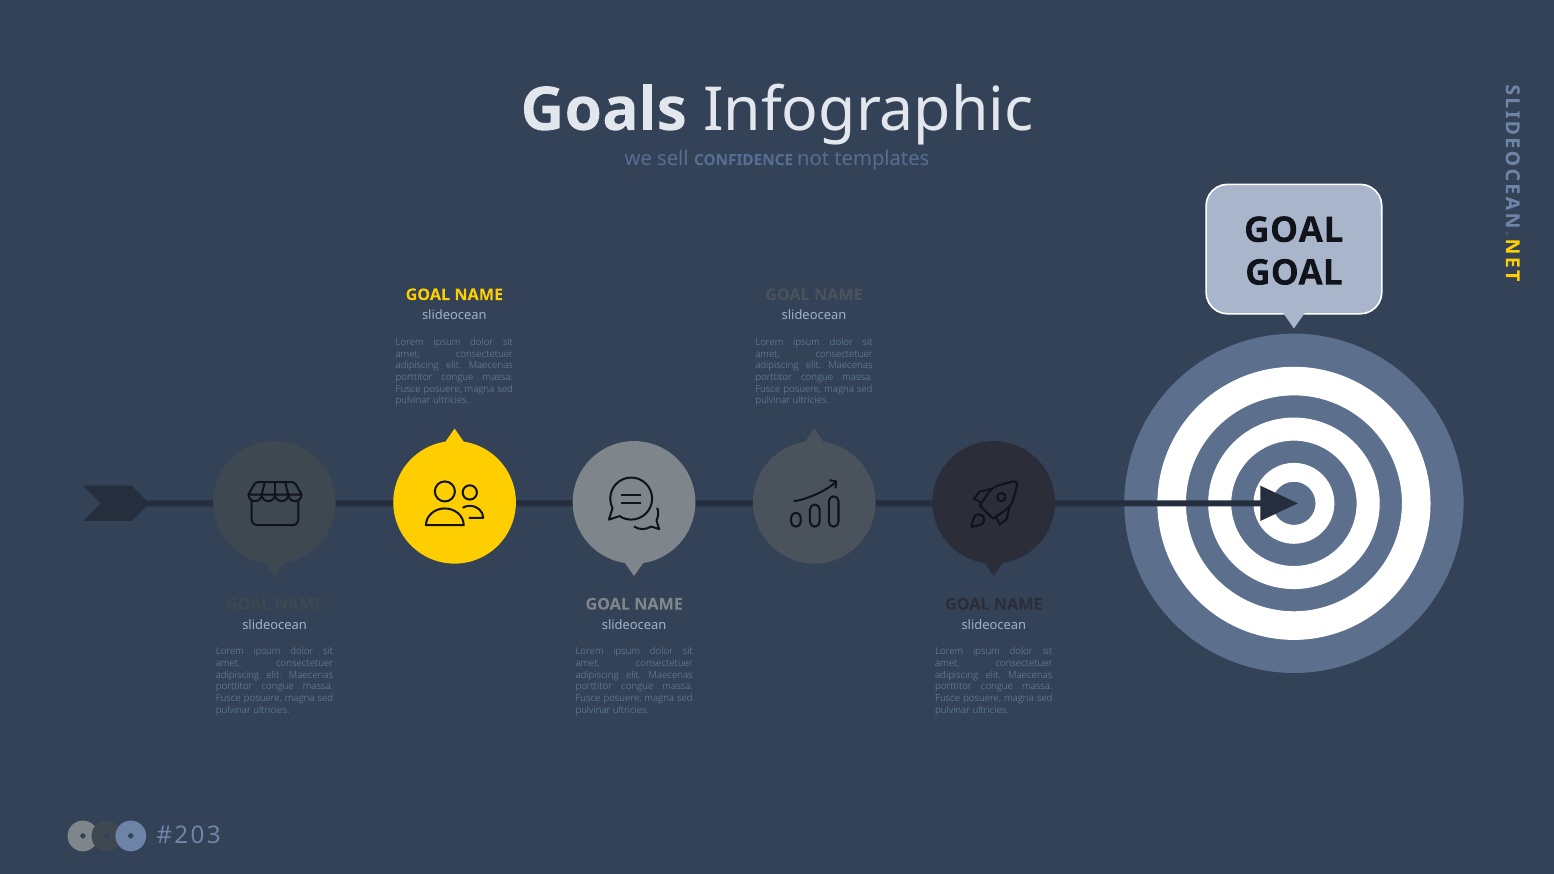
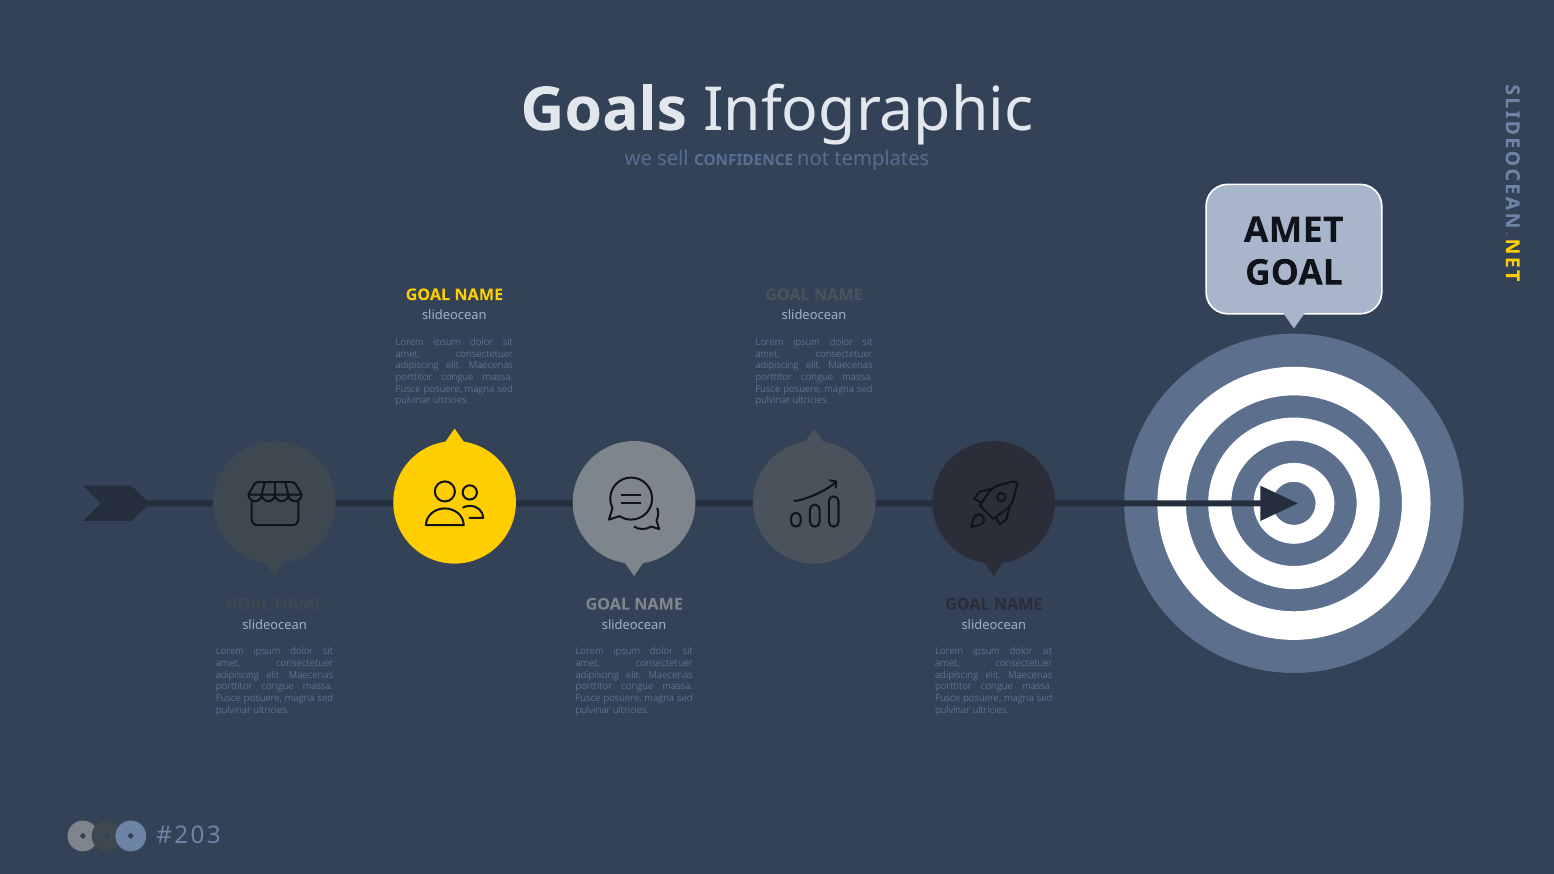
GOAL: GOAL -> AMET (1294, 230)
